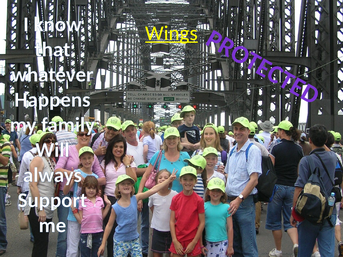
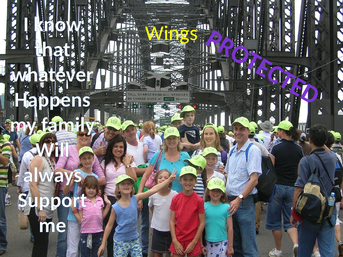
Wings underline: present -> none (171, 33)
